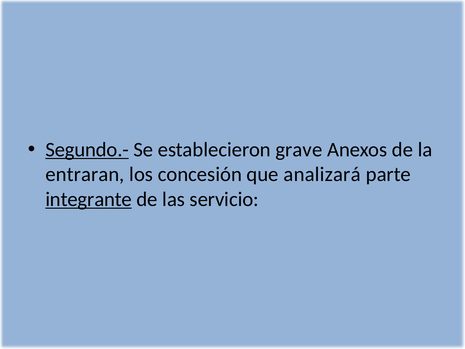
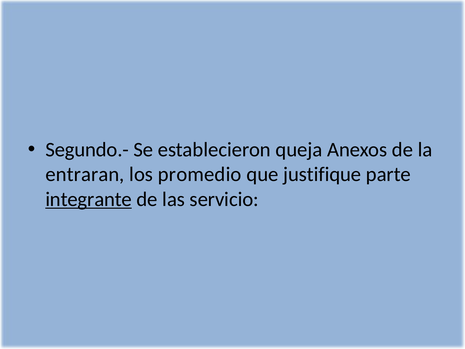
Segundo.- underline: present -> none (87, 150)
grave: grave -> queja (299, 150)
concesión: concesión -> promedio (200, 174)
analizará: analizará -> justifique (322, 174)
